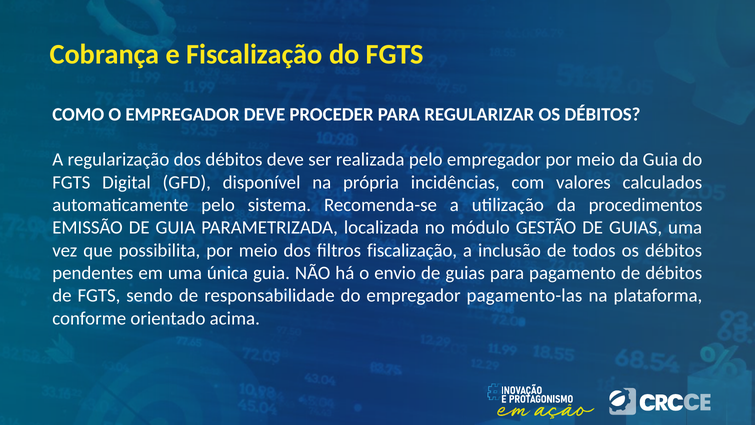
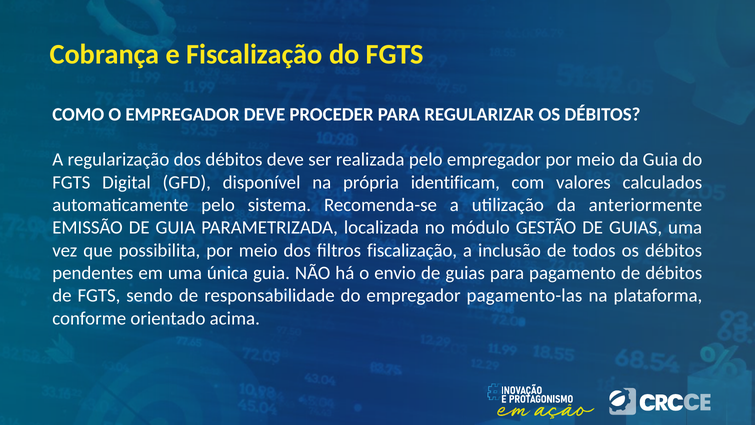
incidências: incidências -> identificam (455, 182)
procedimentos: procedimentos -> anteriormente (645, 205)
